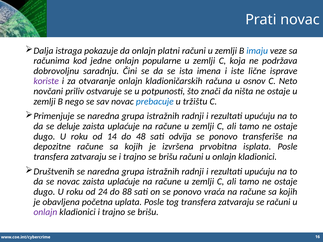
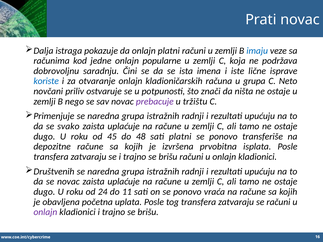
koriste colour: purple -> blue (46, 81)
u osnov: osnov -> grupa (254, 81)
prebacuje colour: blue -> purple (155, 102)
deluje: deluje -> svako (68, 126)
14: 14 -> 45 (112, 137)
sati odvija: odvija -> platni (180, 137)
88: 88 -> 11 (127, 192)
